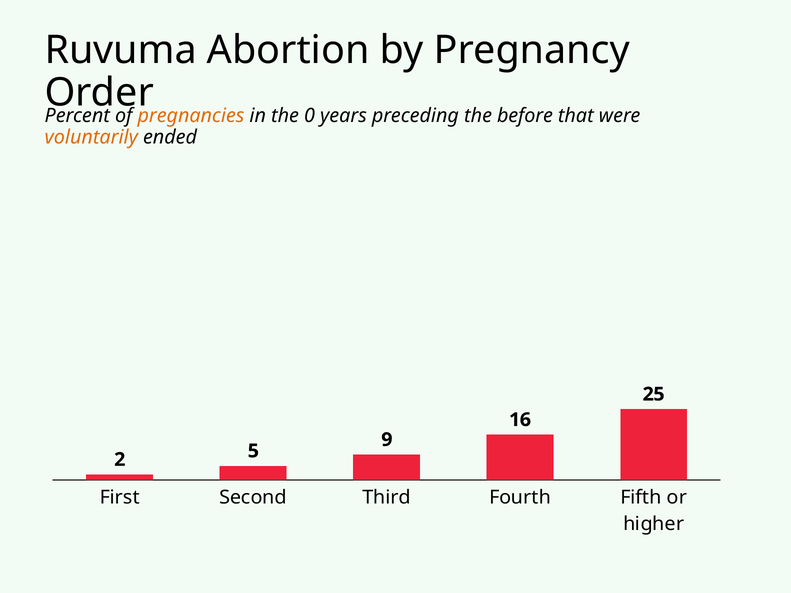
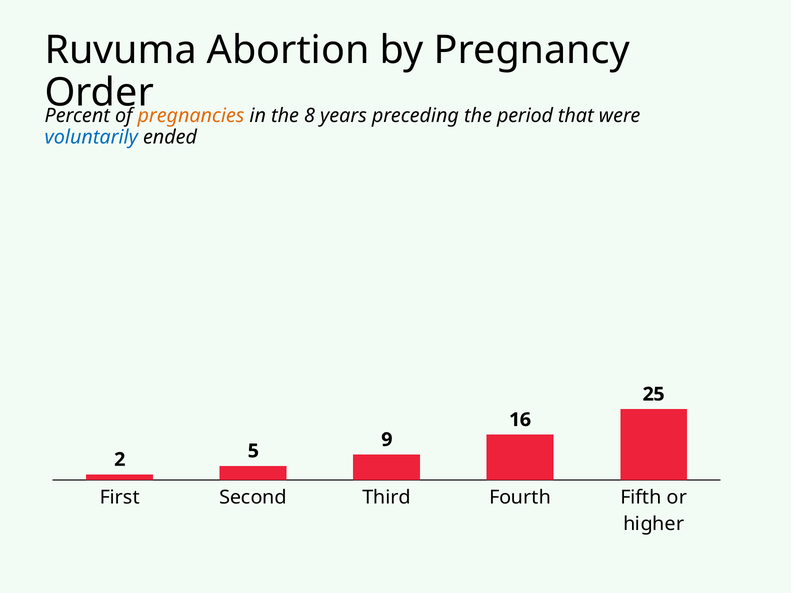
0: 0 -> 8 (309, 116)
before: before -> period (525, 116)
voluntarily colour: orange -> blue (91, 137)
